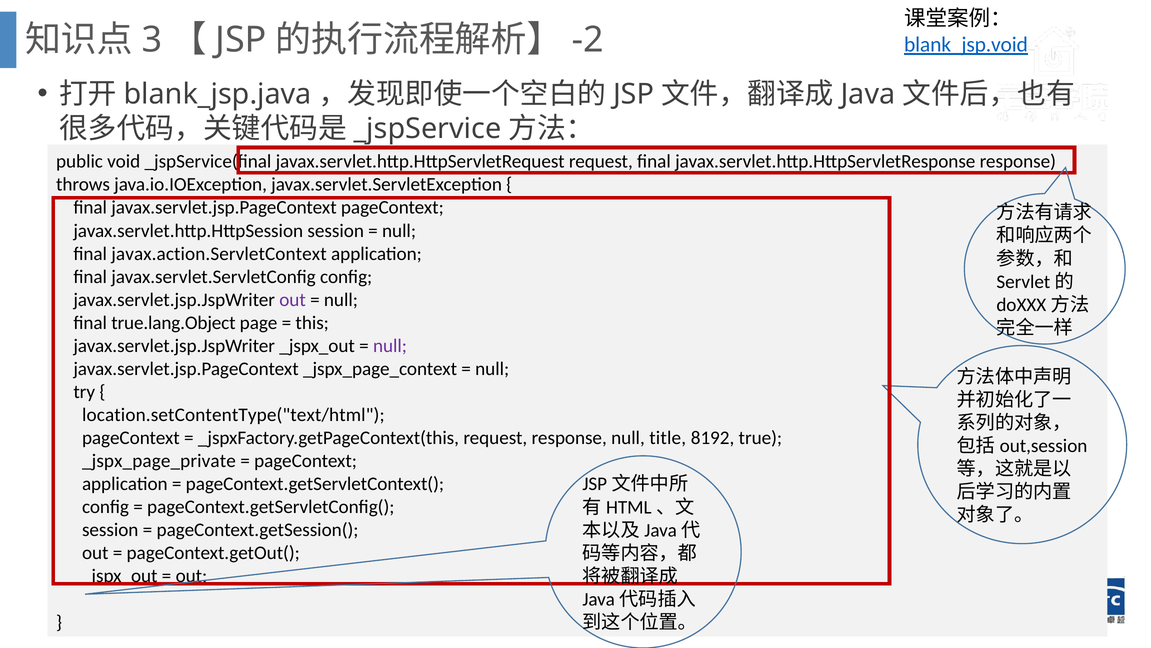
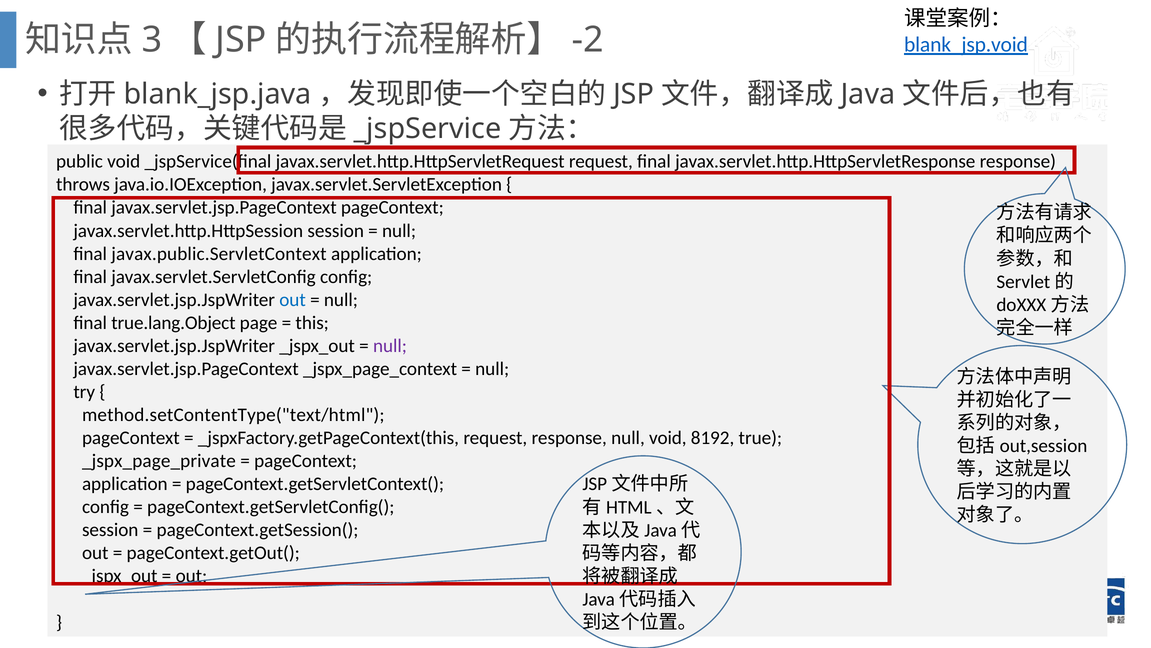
javax.action.ServletContext: javax.action.ServletContext -> javax.public.ServletContext (219, 253)
out colour: purple -> blue (293, 300)
location.setContentType("text/html: location.setContentType("text/html -> method.setContentType("text/html (233, 415)
null title: title -> void (668, 438)
